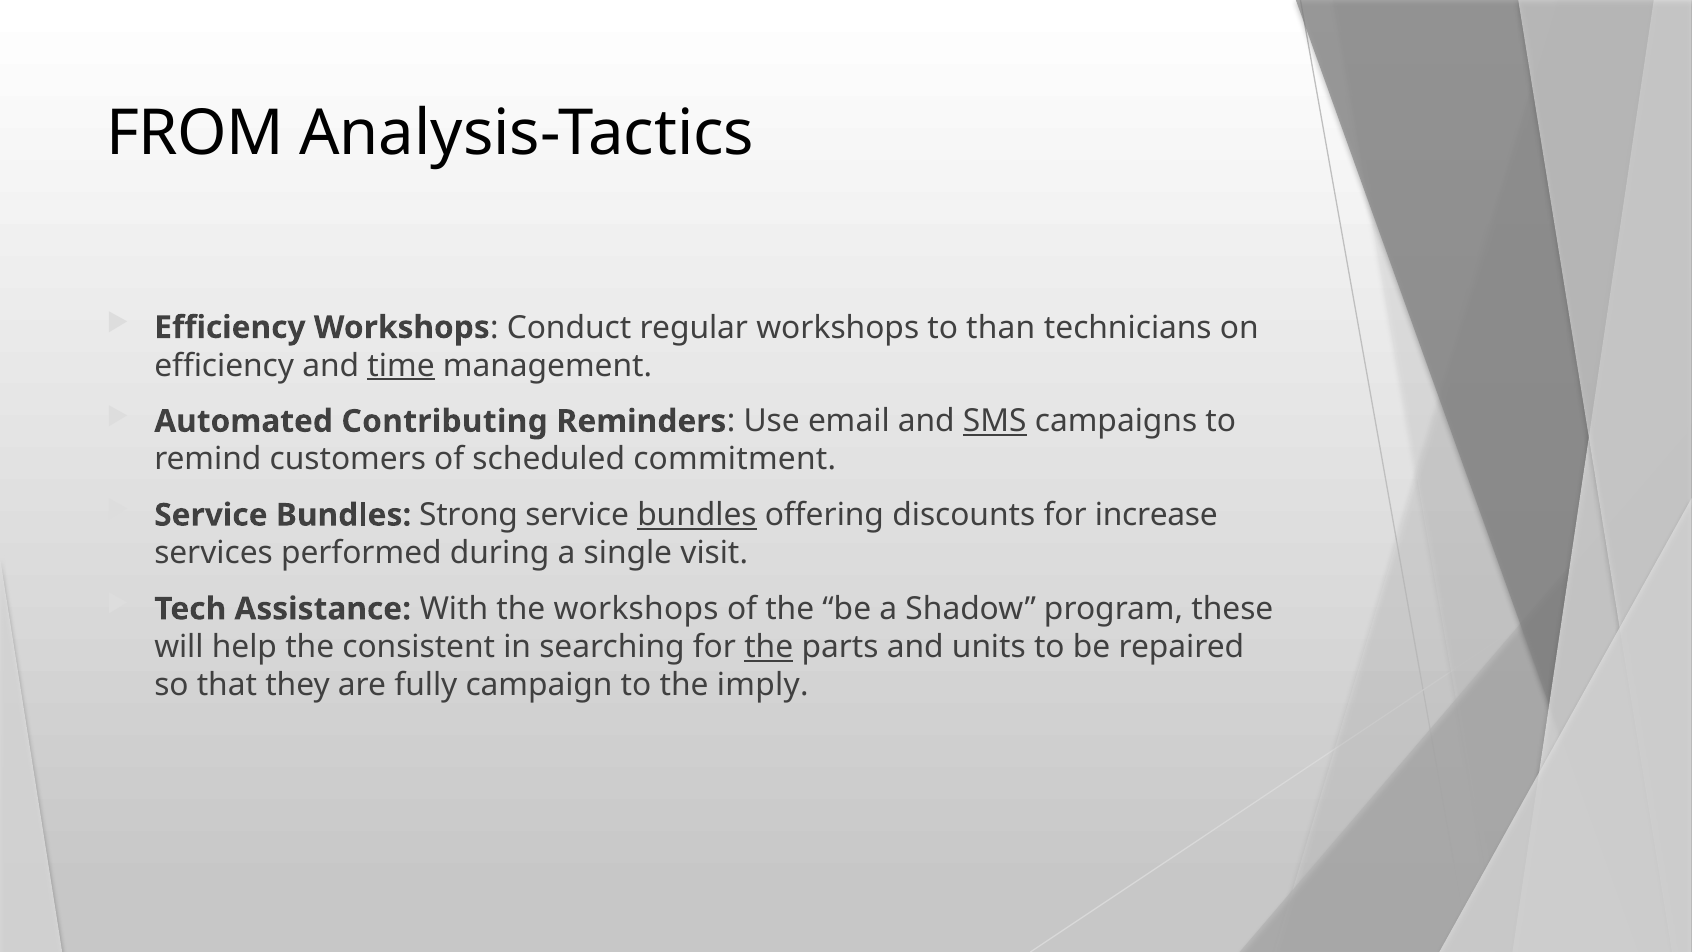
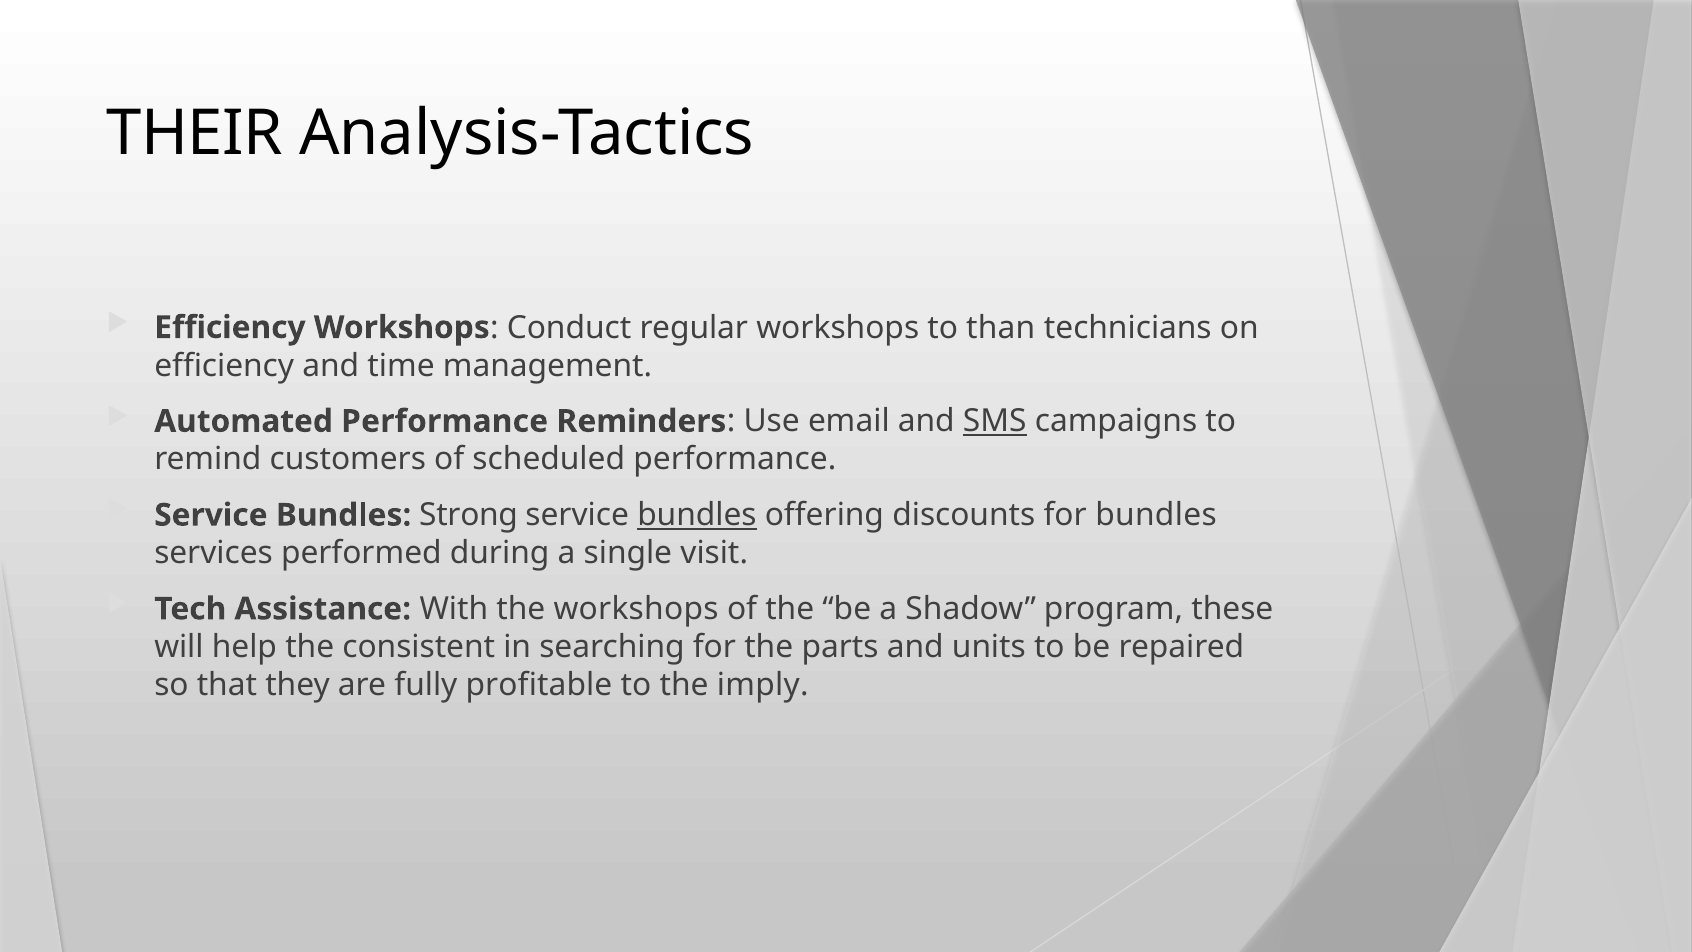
FROM: FROM -> THEIR (195, 133)
time underline: present -> none (401, 366)
Automated Contributing: Contributing -> Performance (445, 421)
scheduled commitment: commitment -> performance (735, 459)
for increase: increase -> bundles (1156, 515)
the underline: present -> none (769, 647)
campaign: campaign -> profitable (539, 685)
